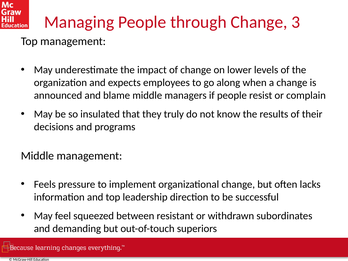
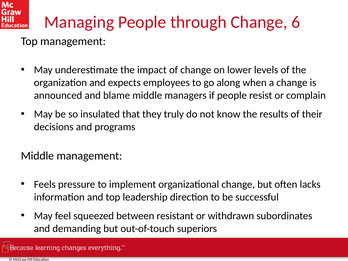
3: 3 -> 6 (296, 22)
